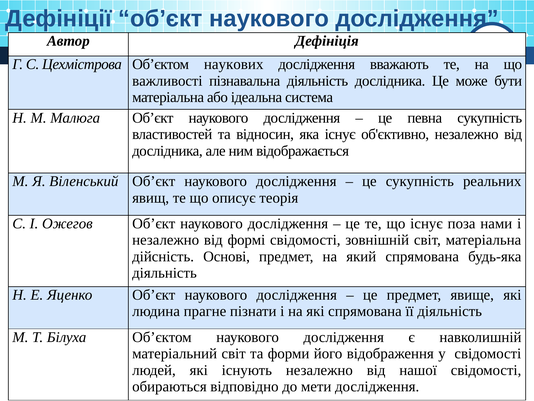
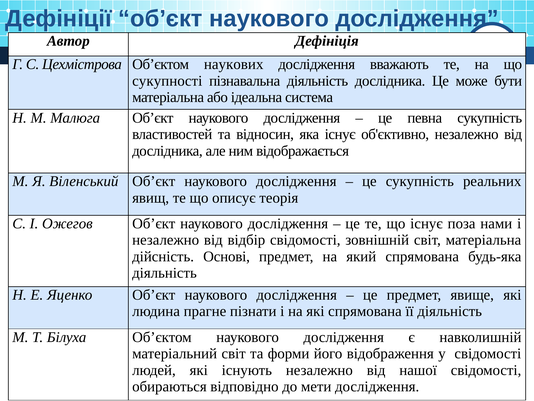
важливості: важливості -> сукупності (167, 81)
формі: формі -> відбір (246, 240)
